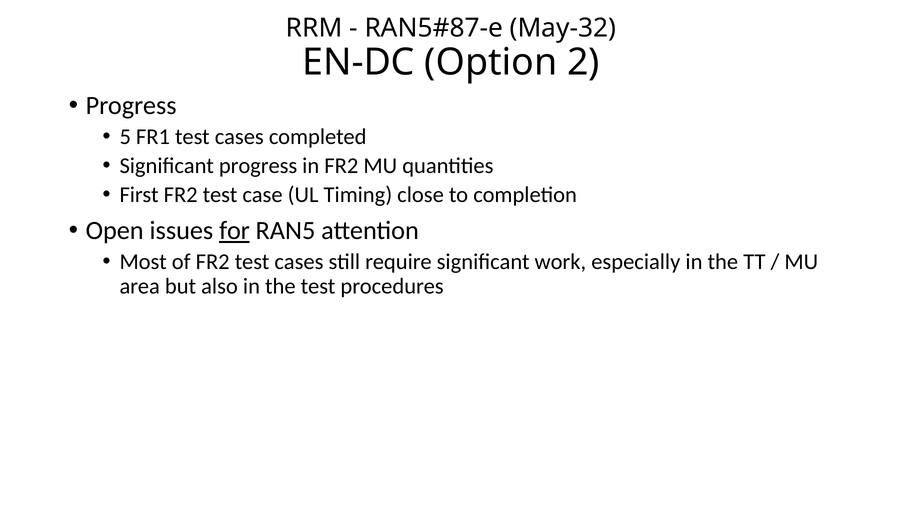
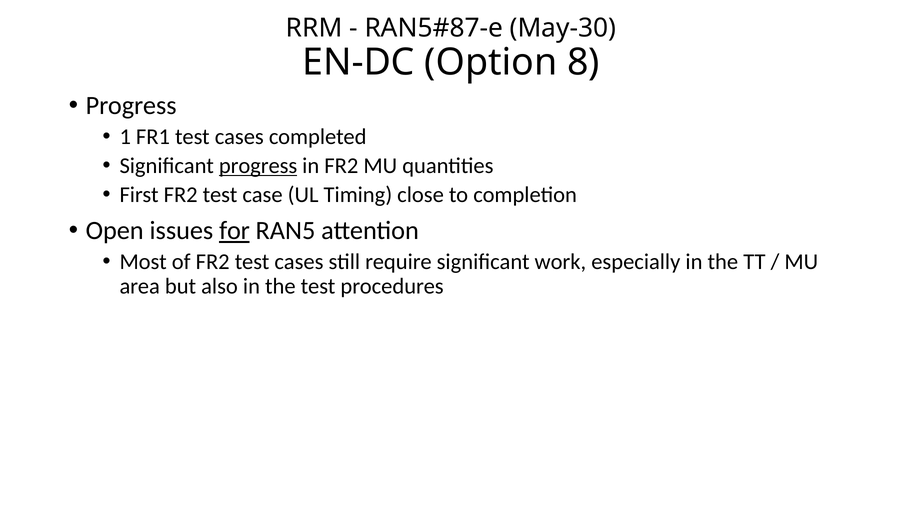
May-32: May-32 -> May-30 (563, 28)
2: 2 -> 8 (583, 62)
5: 5 -> 1 (125, 137)
progress underline: none -> present (258, 166)
